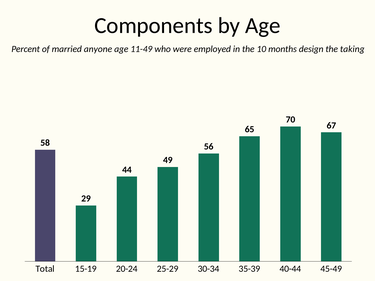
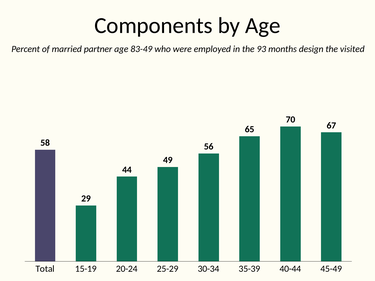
anyone: anyone -> partner (98, 49)
11-49: 11-49 -> 83-49 (141, 49)
10: 10 -> 93 (261, 49)
taking: taking -> visited (352, 49)
